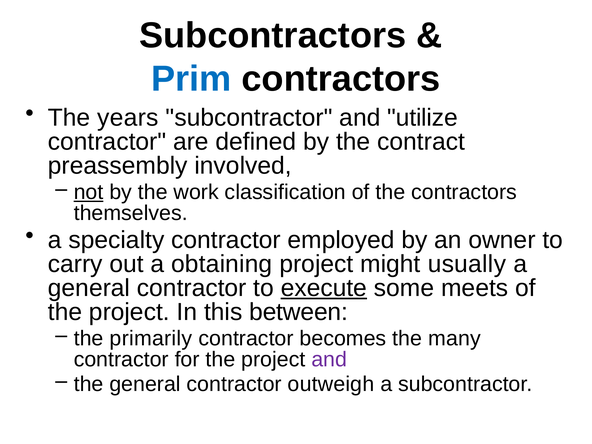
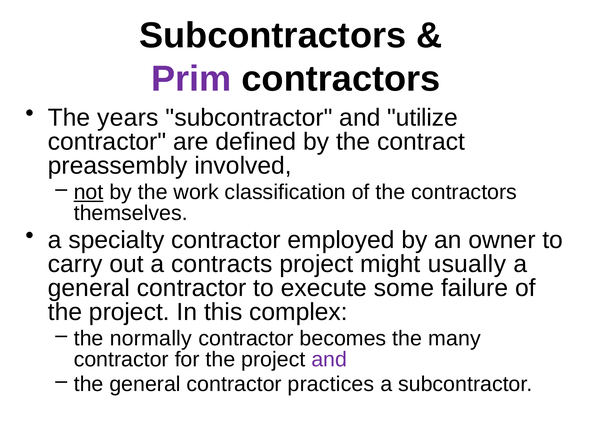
Prim colour: blue -> purple (191, 79)
obtaining: obtaining -> contracts (222, 264)
execute underline: present -> none (324, 288)
meets: meets -> failure (475, 288)
between: between -> complex (298, 312)
primarily: primarily -> normally (151, 339)
outweigh: outweigh -> practices (331, 384)
